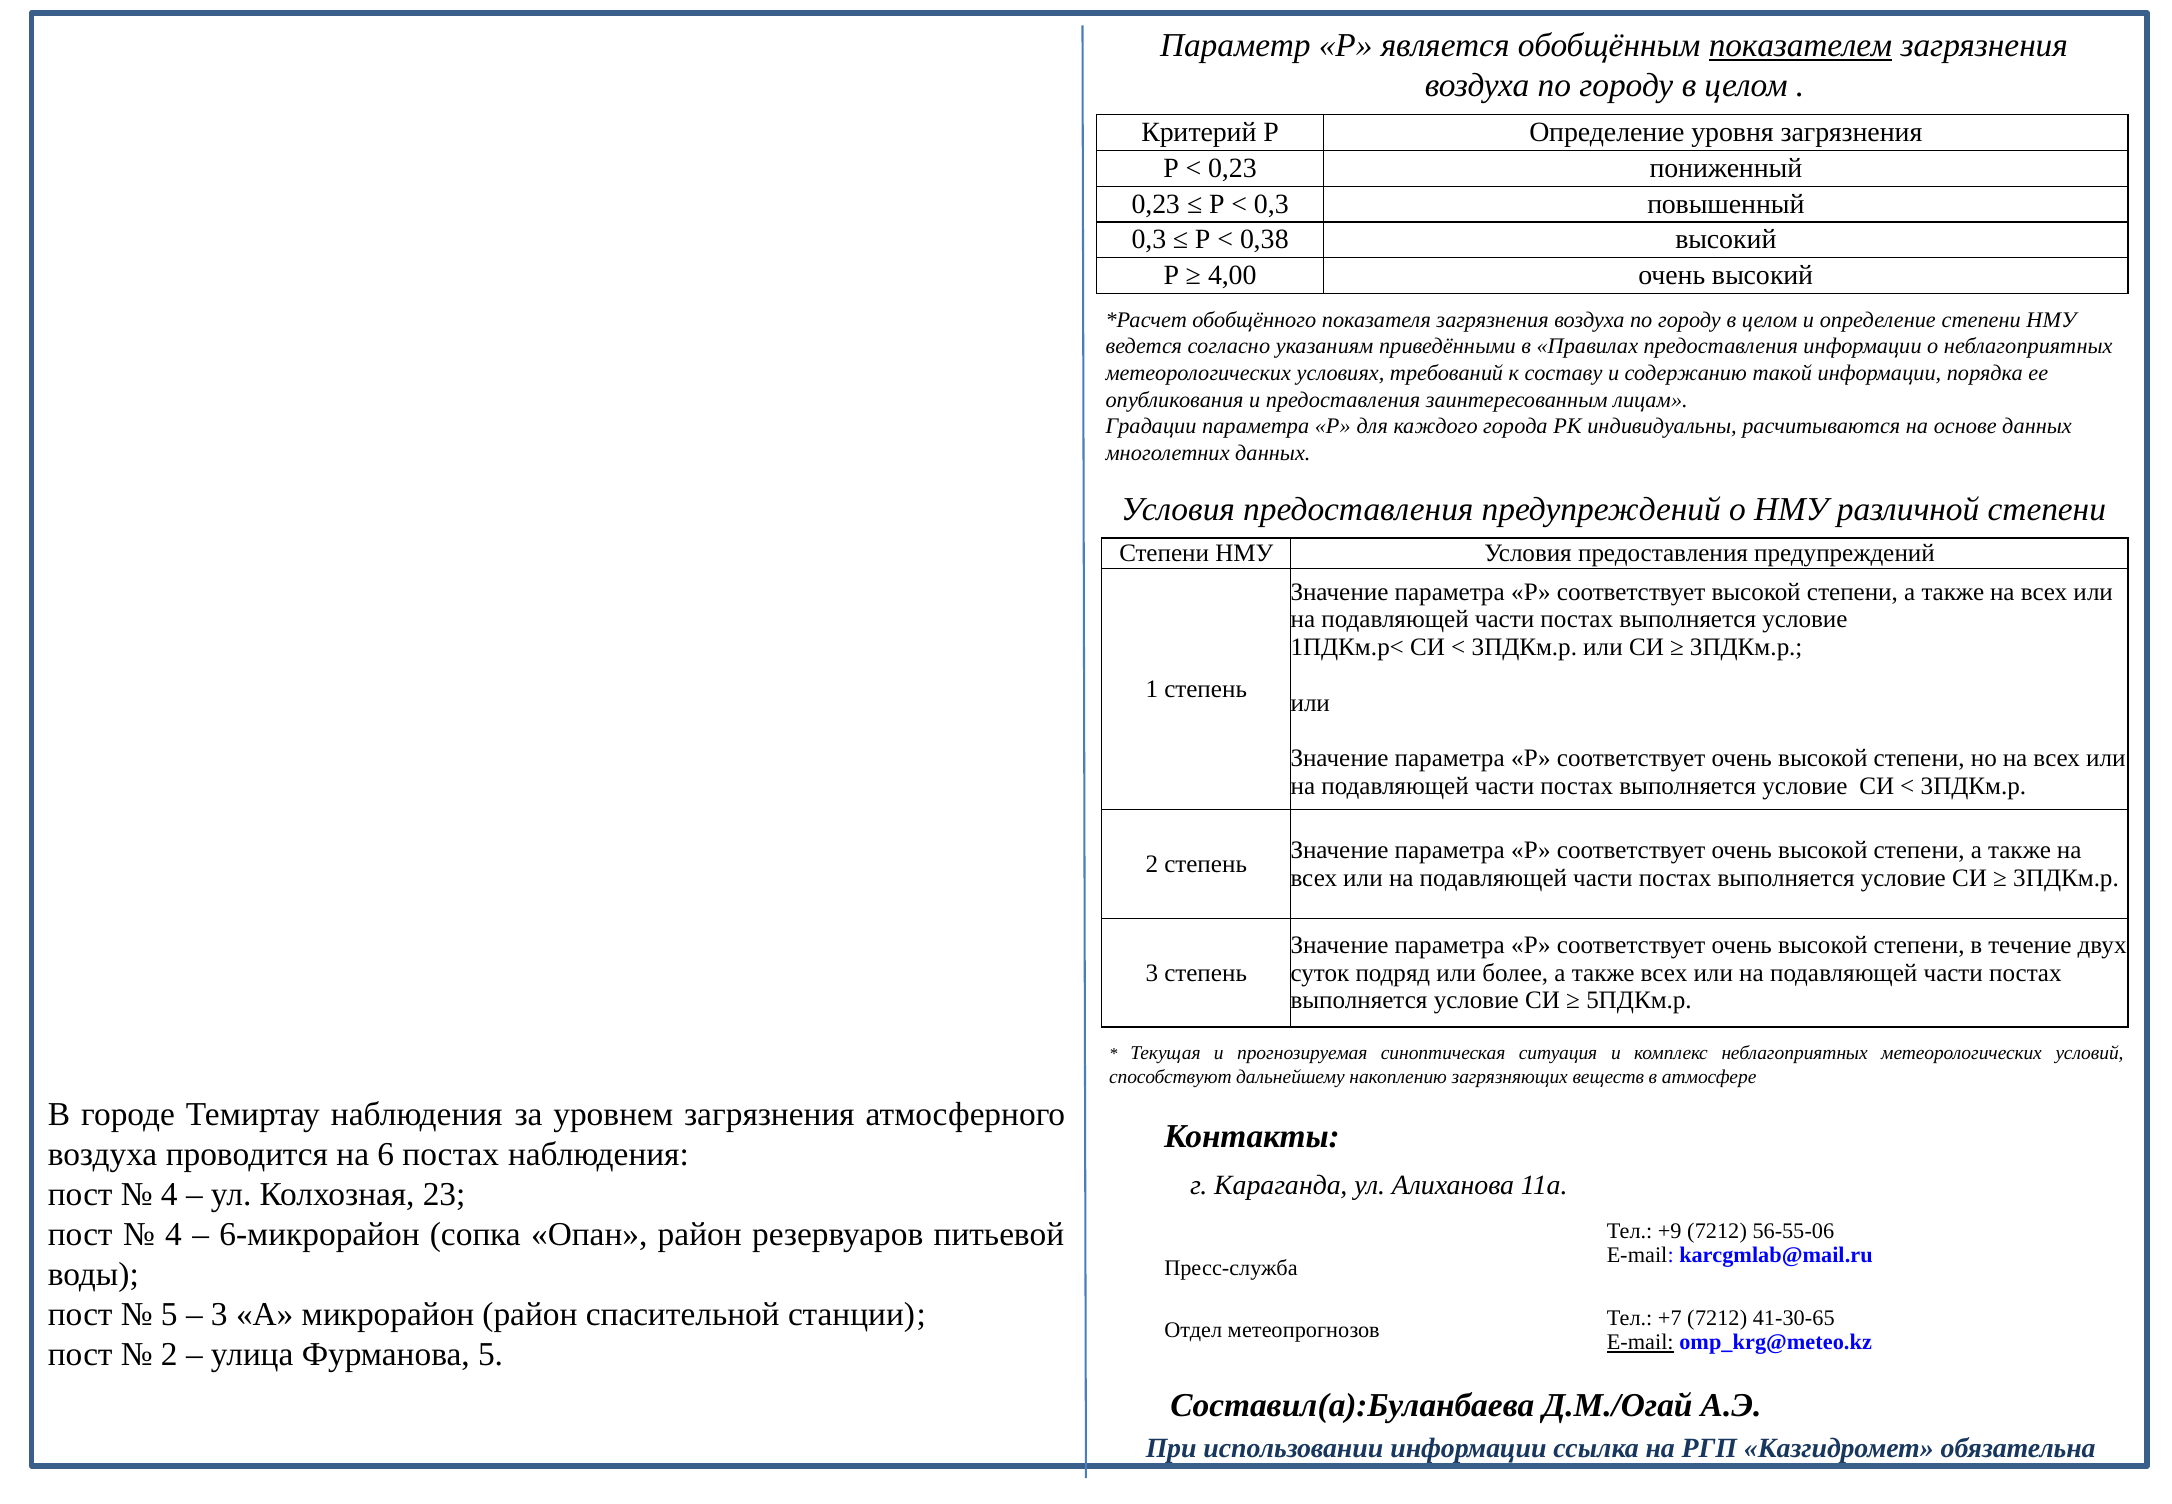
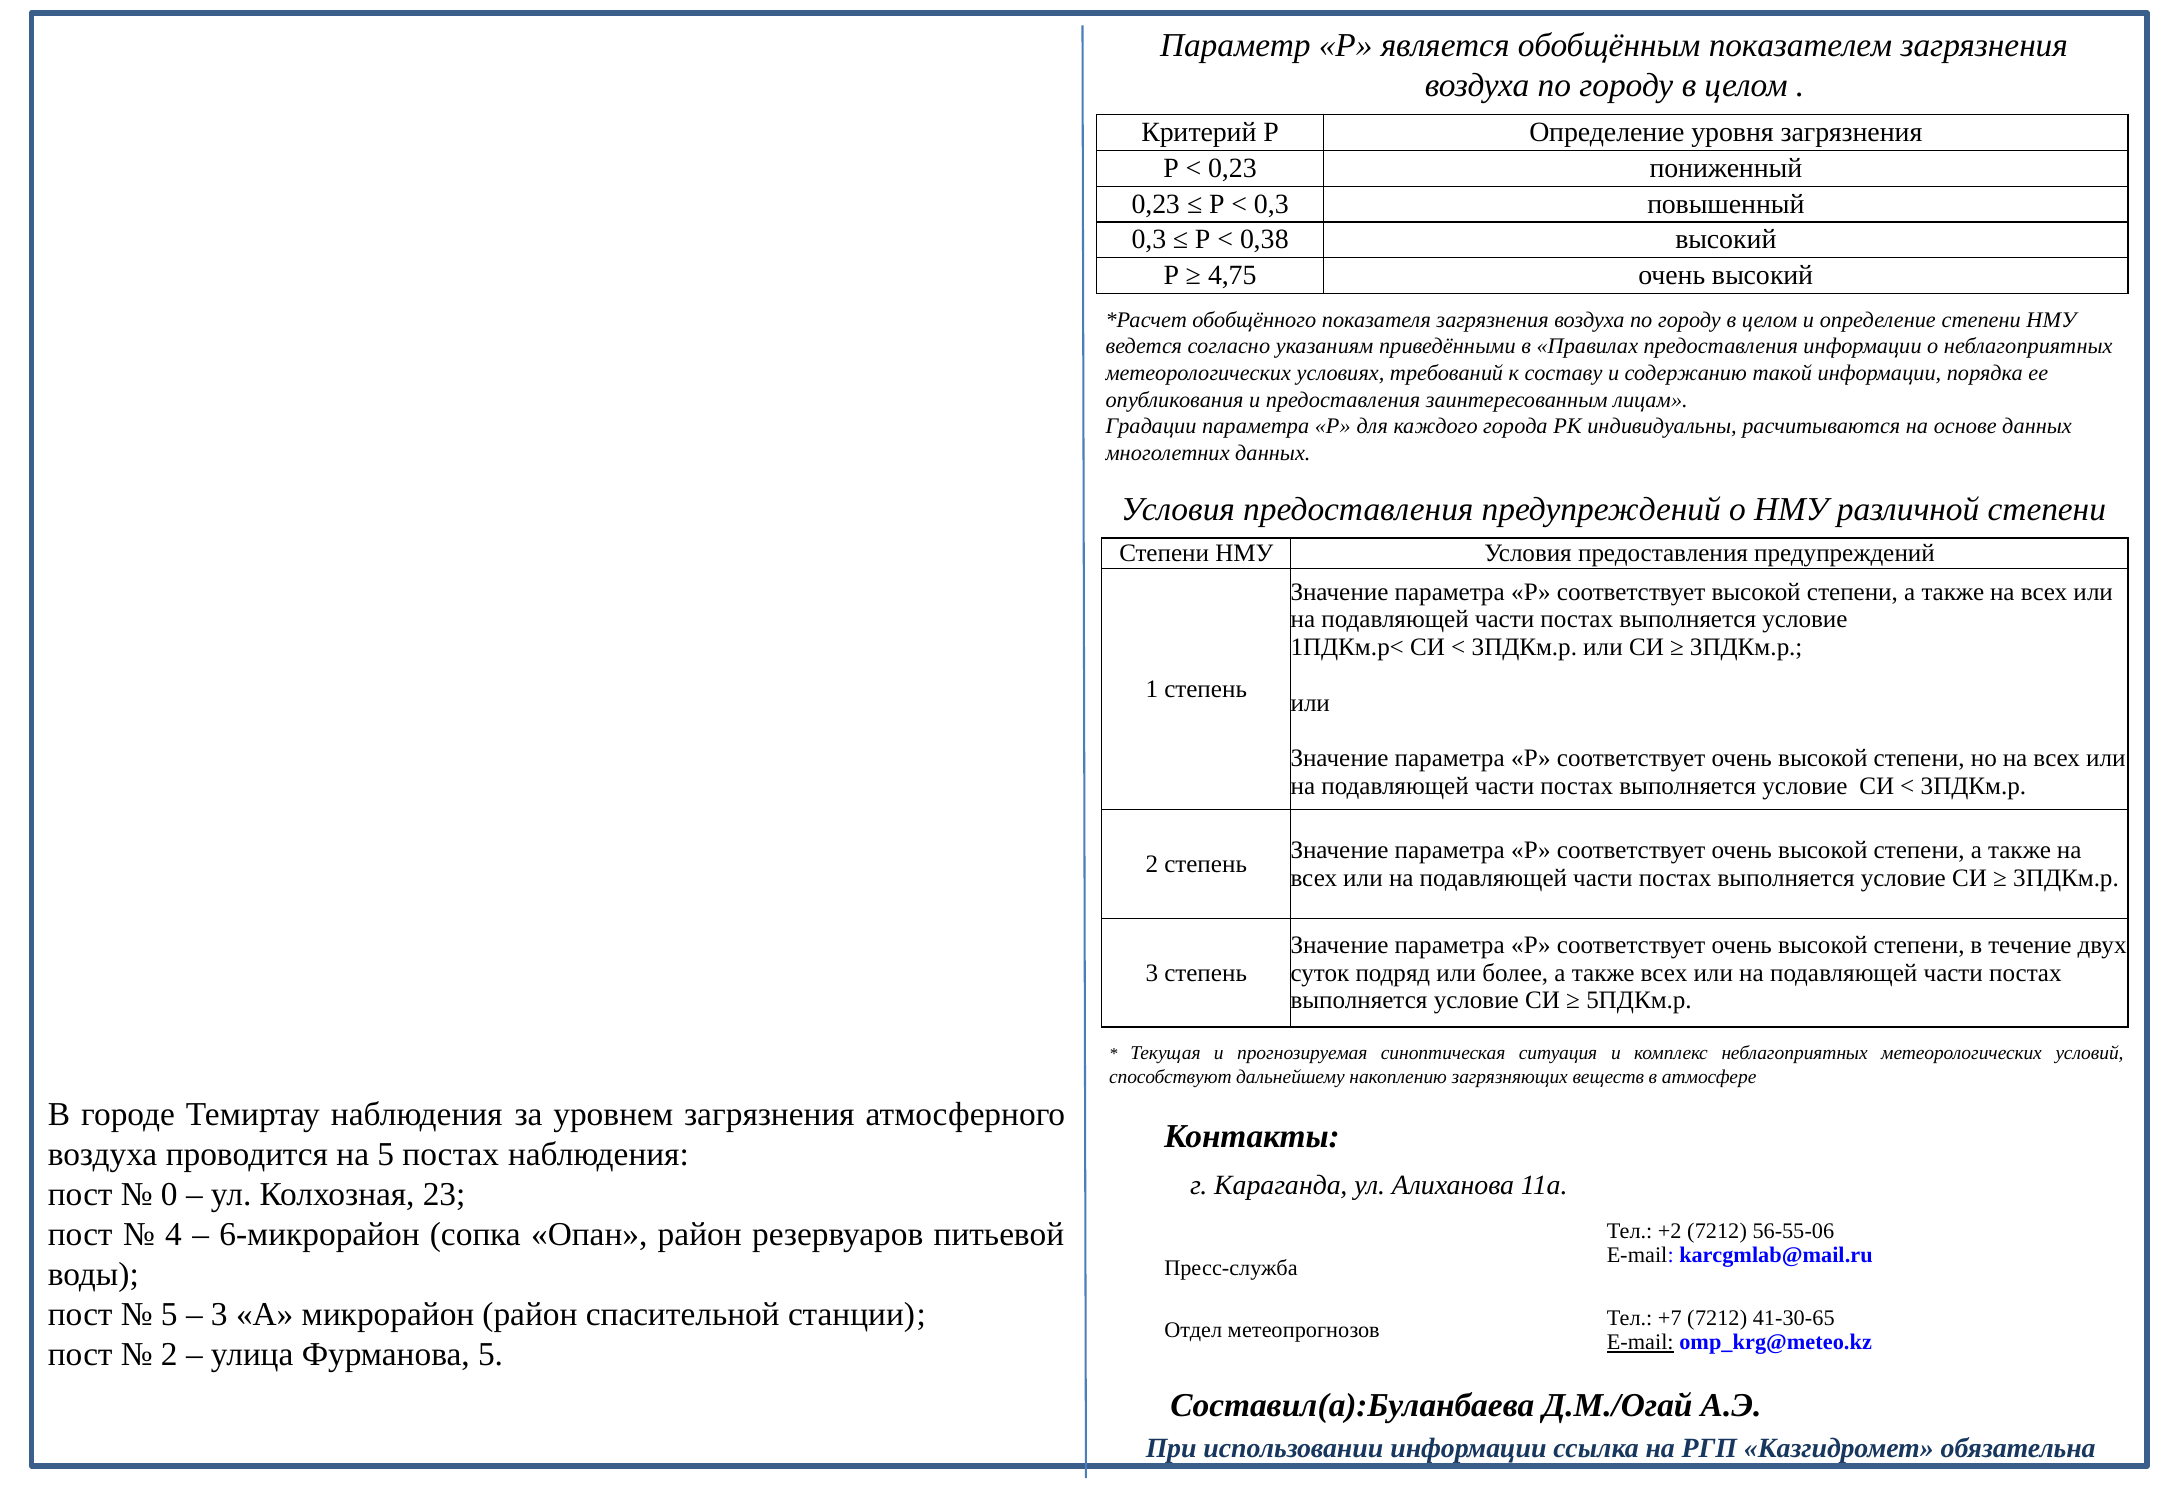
показателем underline: present -> none (1801, 46)
4,00: 4,00 -> 4,75 (1232, 275)
на 6: 6 -> 5 (386, 1154)
4: 4 -> 0 (169, 1194)
+9: +9 -> +2 (1670, 1231)
